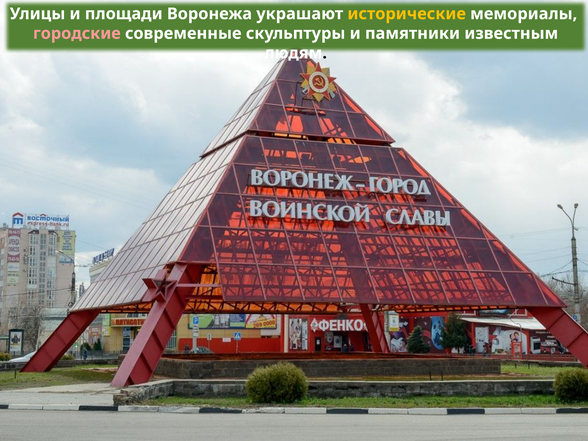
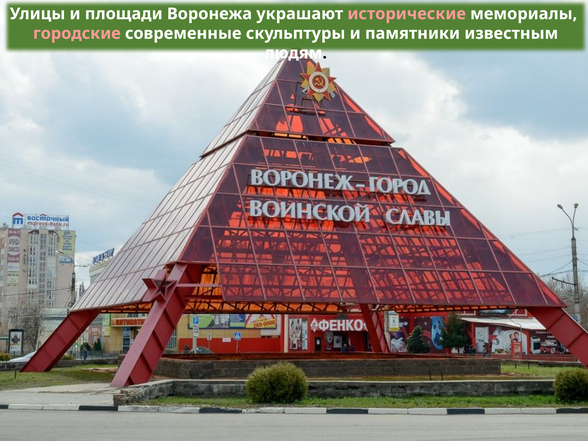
исторические colour: yellow -> pink (407, 14)
